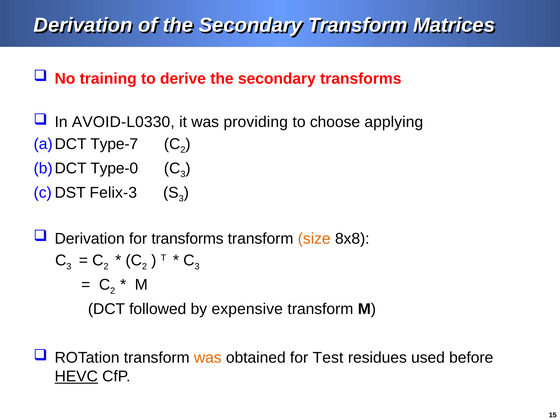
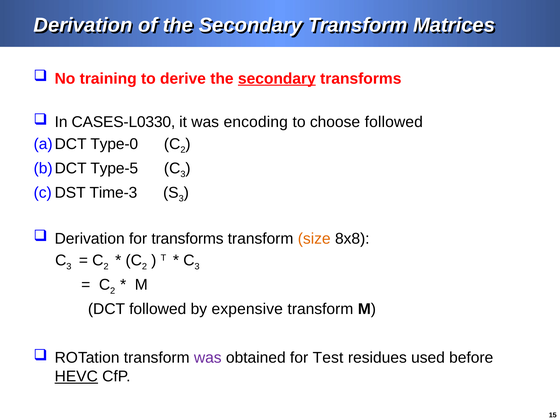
secondary underline: none -> present (277, 79)
AVOID-L0330: AVOID-L0330 -> CASES-L0330 (123, 122)
providing: providing -> encoding (256, 122)
choose applying: applying -> followed (394, 122)
Type-7: Type-7 -> Type-0 (114, 144)
Type-0: Type-0 -> Type-5 (114, 168)
Felix-3: Felix-3 -> Time-3 (113, 193)
was colour: orange -> purple (208, 358)
